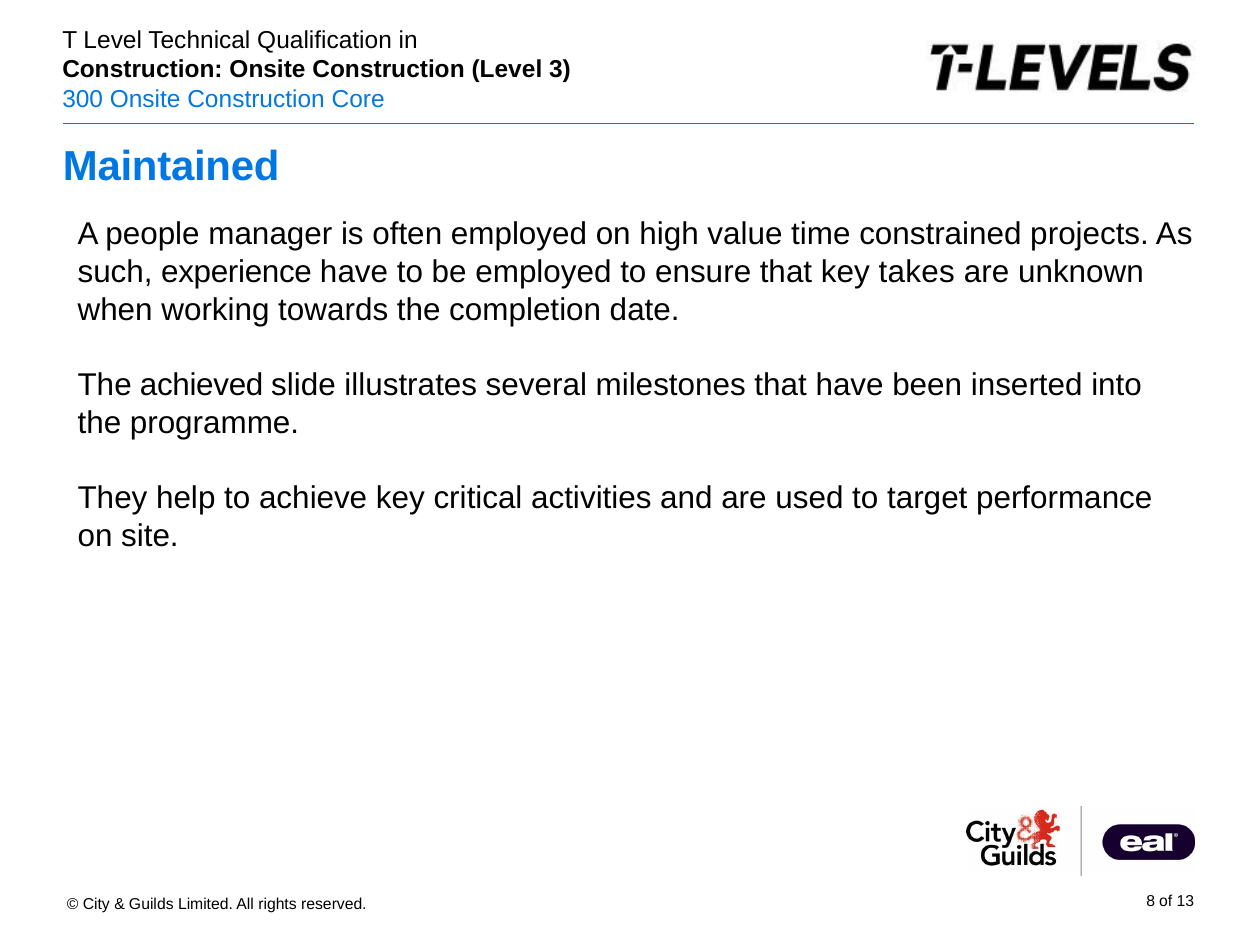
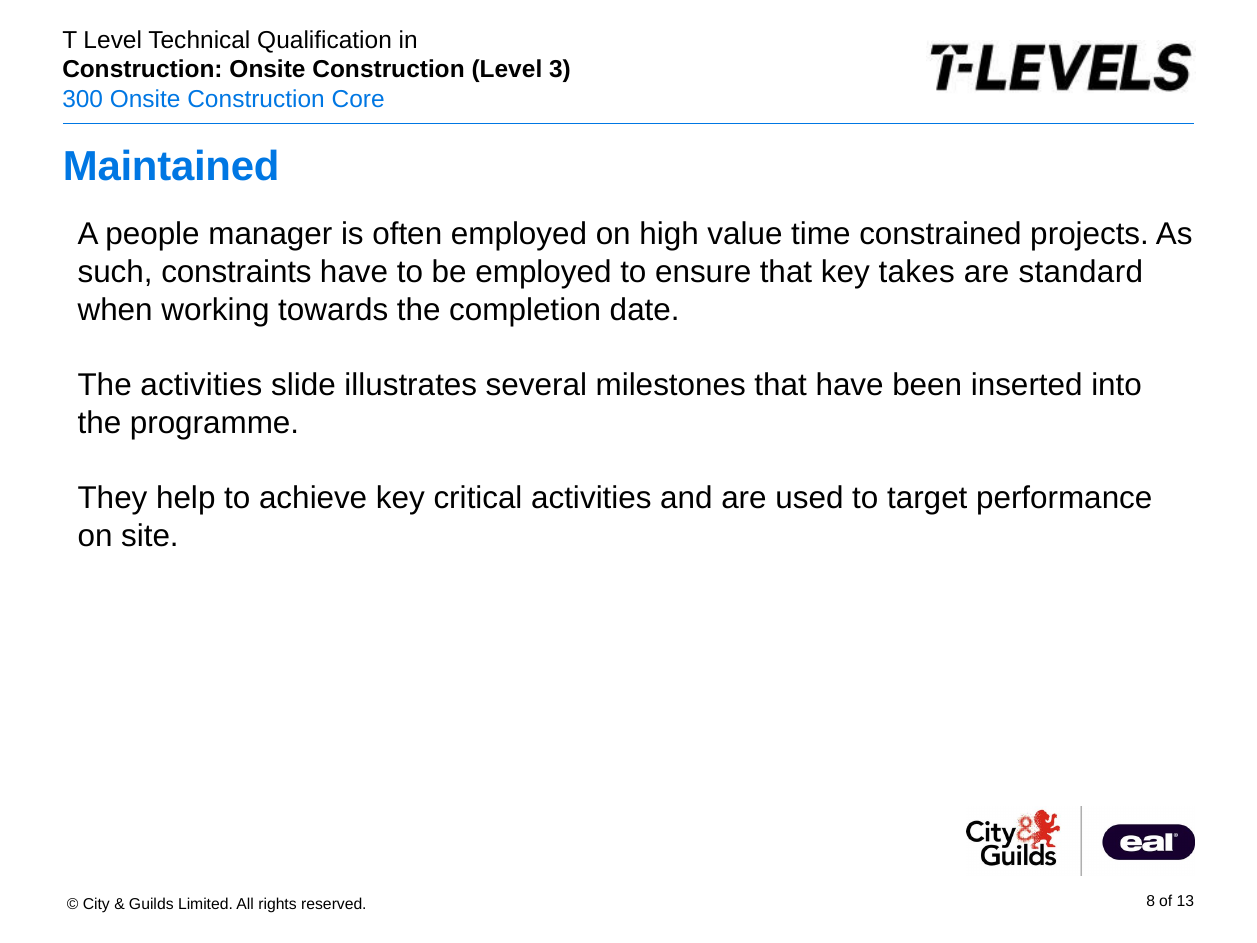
experience: experience -> constraints (236, 272)
unknown: unknown -> standard (1081, 272)
The achieved: achieved -> activities (201, 385)
